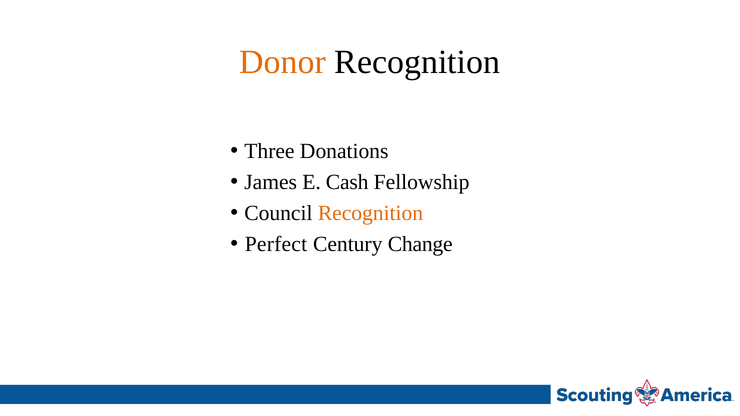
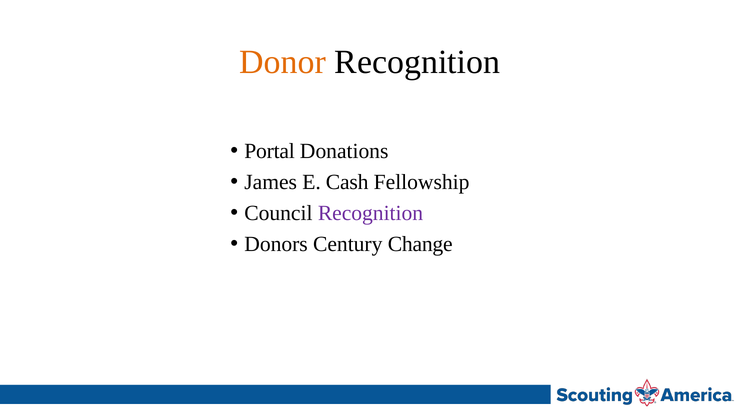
Three: Three -> Portal (270, 151)
Recognition colour: orange -> purple (370, 213)
Perfect: Perfect -> Donors (276, 244)
